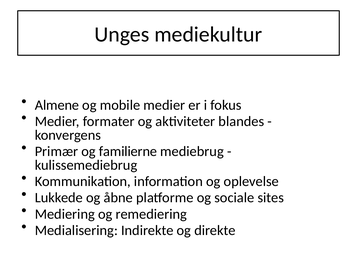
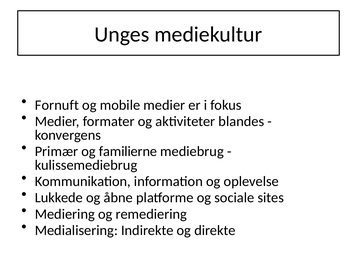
Almene: Almene -> Fornuft (57, 105)
